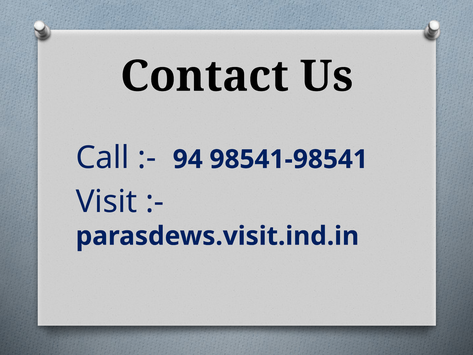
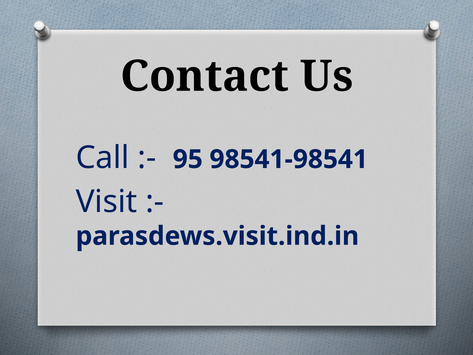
94: 94 -> 95 (188, 159)
